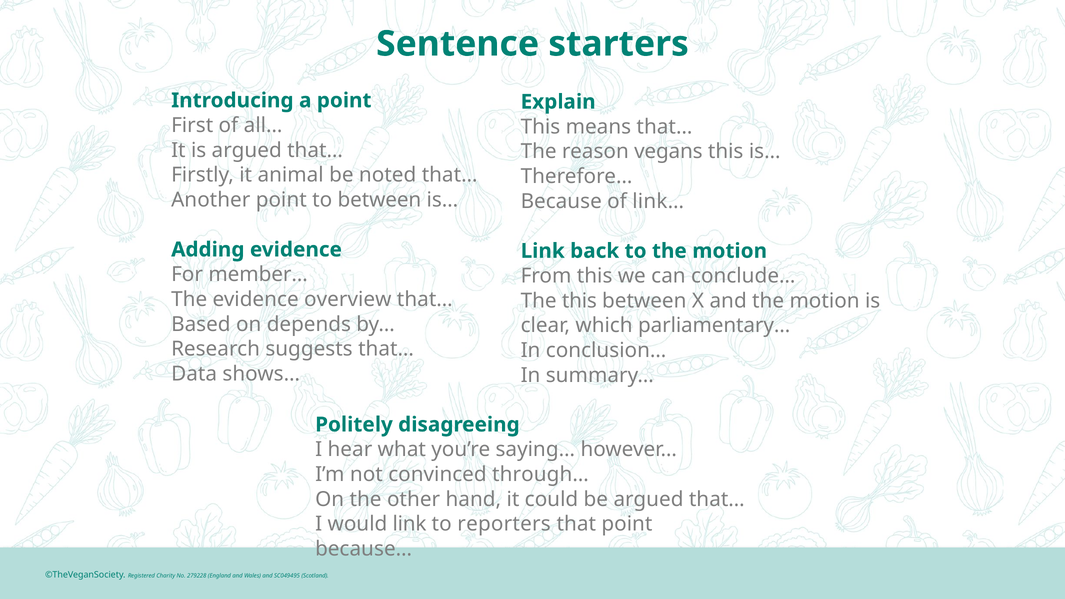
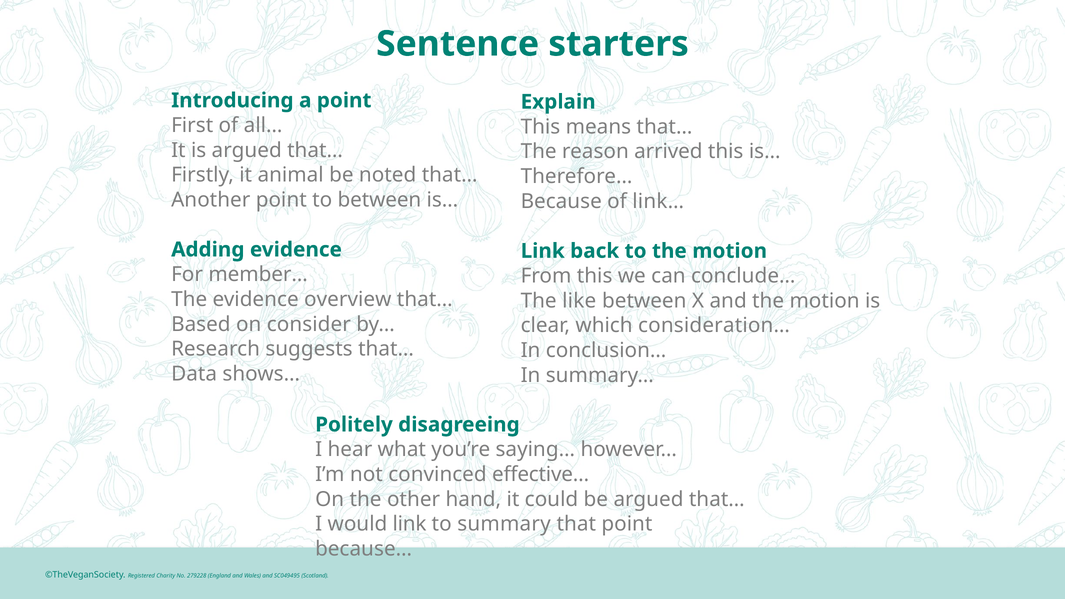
vegans: vegans -> arrived (668, 152)
The this: this -> like (579, 301)
depends: depends -> consider (309, 324)
parliamentary…: parliamentary… -> consideration… (714, 326)
through…: through… -> effective… (541, 474)
reporters: reporters -> summary (504, 524)
